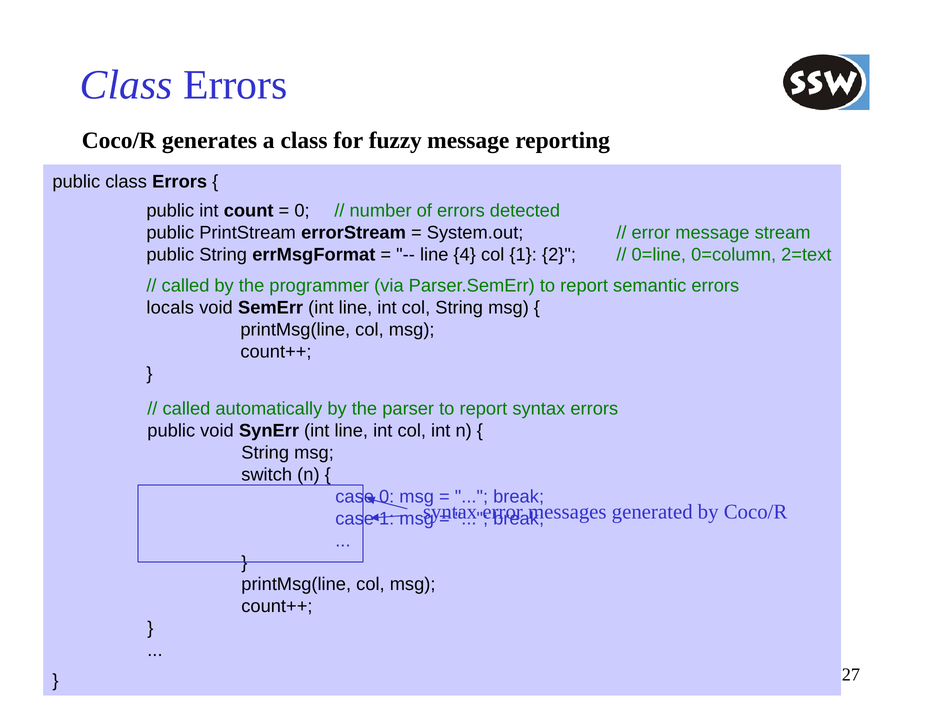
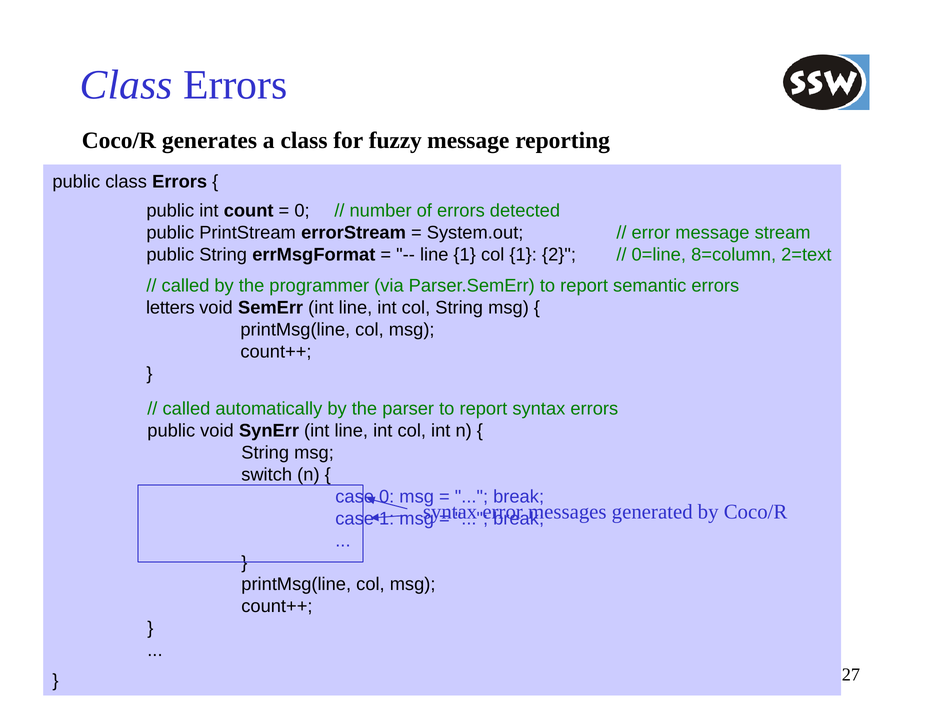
line 4: 4 -> 1 (465, 255)
0=column: 0=column -> 8=column (734, 255)
locals: locals -> letters (170, 308)
